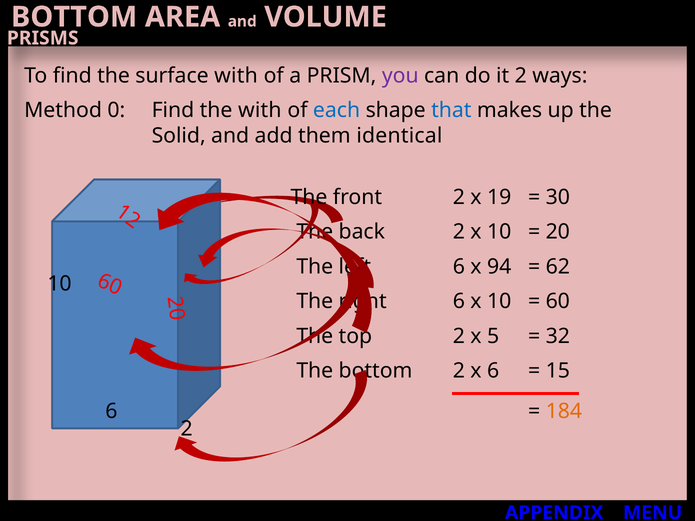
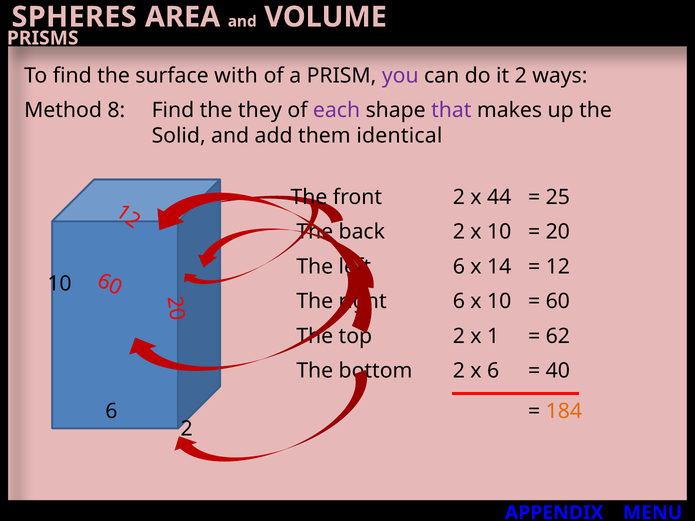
BOTTOM: BOTTOM -> SPHERES (74, 17)
Method 0: 0 -> 8 (116, 110)
the with: with -> they (260, 110)
each colour: blue -> purple (337, 110)
that colour: blue -> purple (451, 110)
19: 19 -> 44 (499, 197)
30: 30 -> 25 (558, 197)
94: 94 -> 14 (499, 267)
62: 62 -> 12 (558, 267)
x 5: 5 -> 1 (493, 336)
32: 32 -> 62 (558, 336)
15: 15 -> 40 (558, 371)
